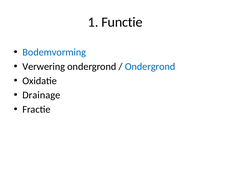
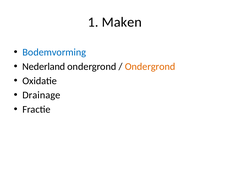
Functie: Functie -> Maken (122, 22)
Verwering: Verwering -> Nederland (44, 67)
Ondergrond colour: blue -> orange (150, 67)
